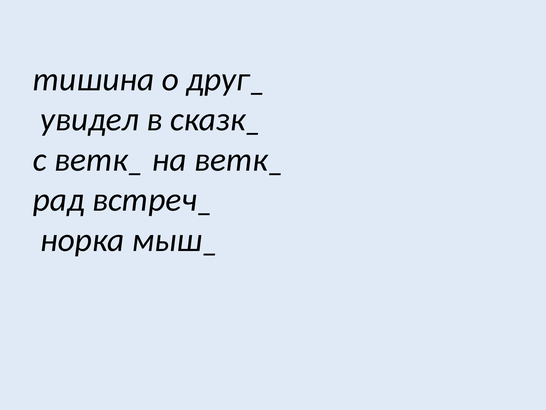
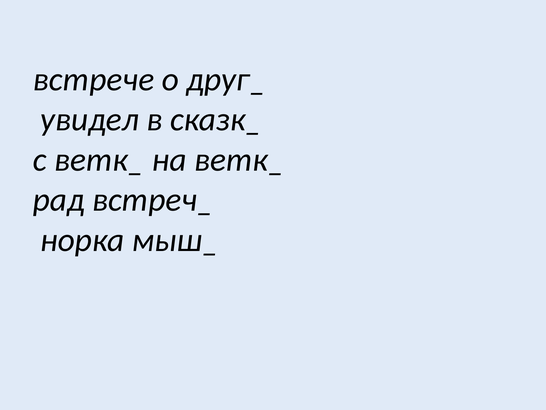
тишина: тишина -> встрече (94, 79)
